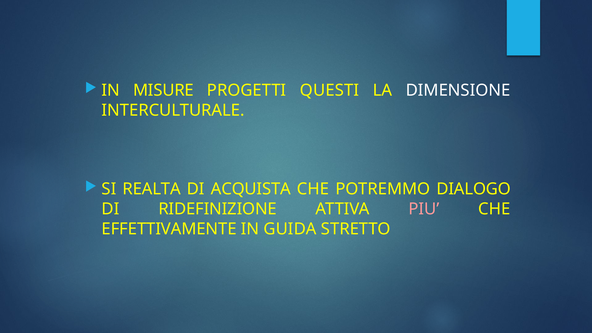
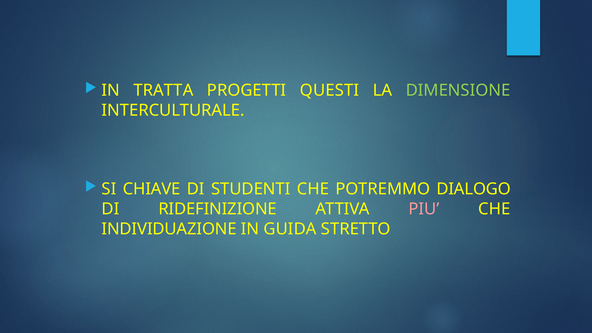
MISURE: MISURE -> TRATTA (163, 90)
DIMENSIONE colour: white -> light green (458, 90)
REALTA: REALTA -> CHIAVE (152, 189)
ACQUISTA: ACQUISTA -> STUDENTI (251, 189)
EFFETTIVAMENTE: EFFETTIVAMENTE -> INDIVIDUAZIONE (169, 229)
